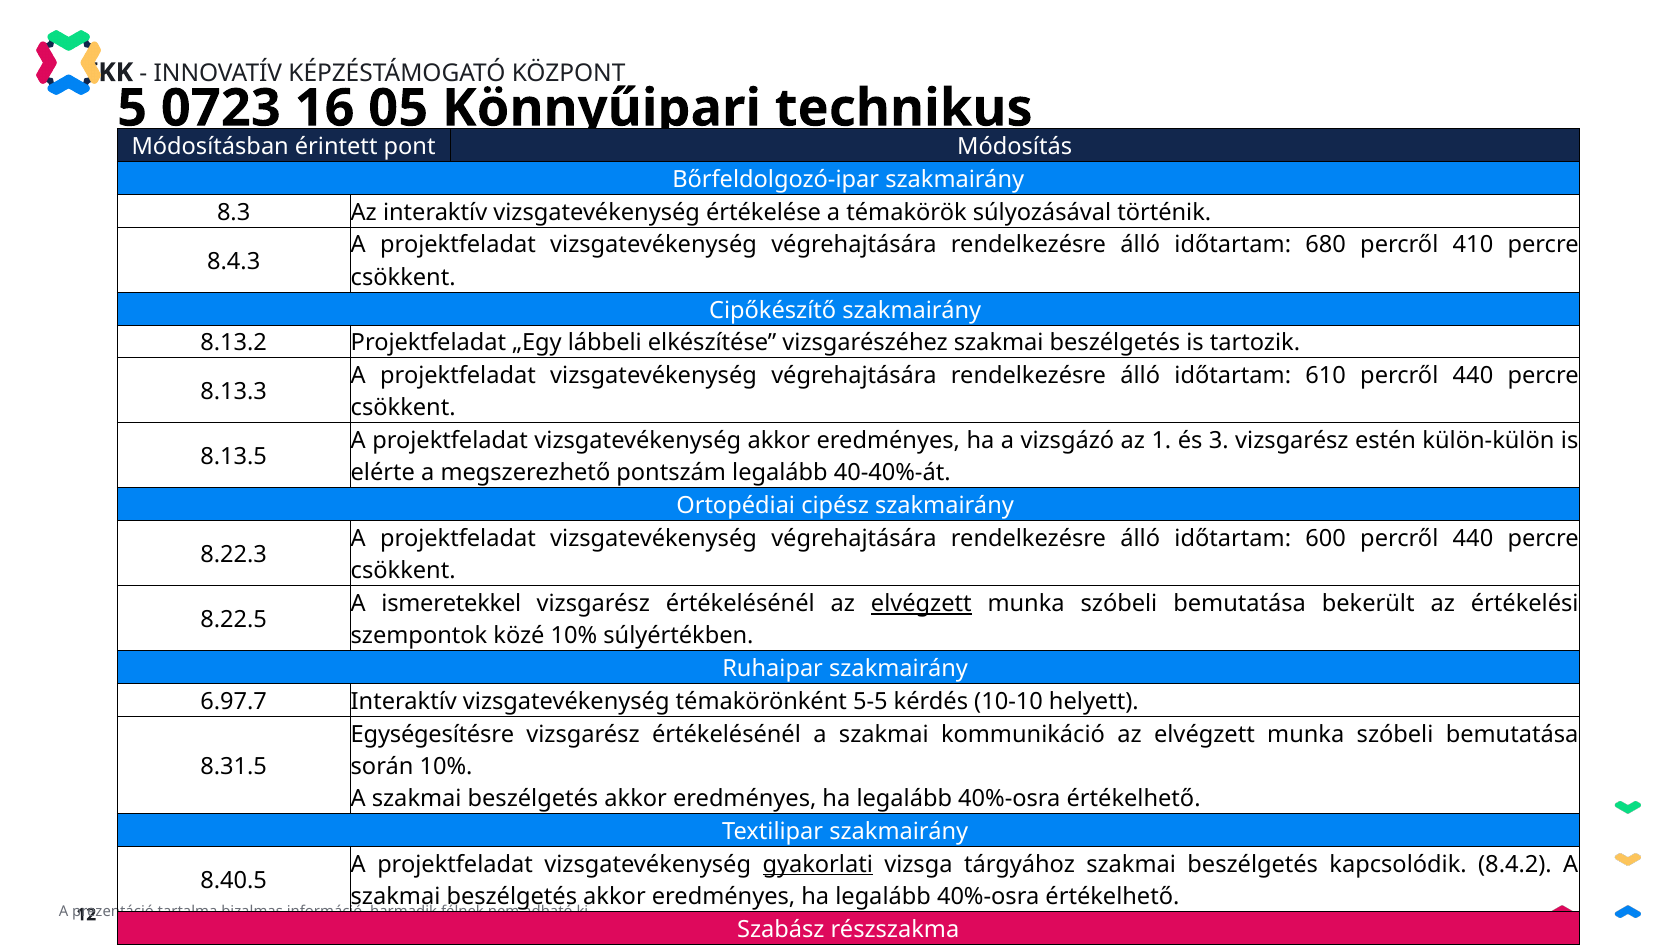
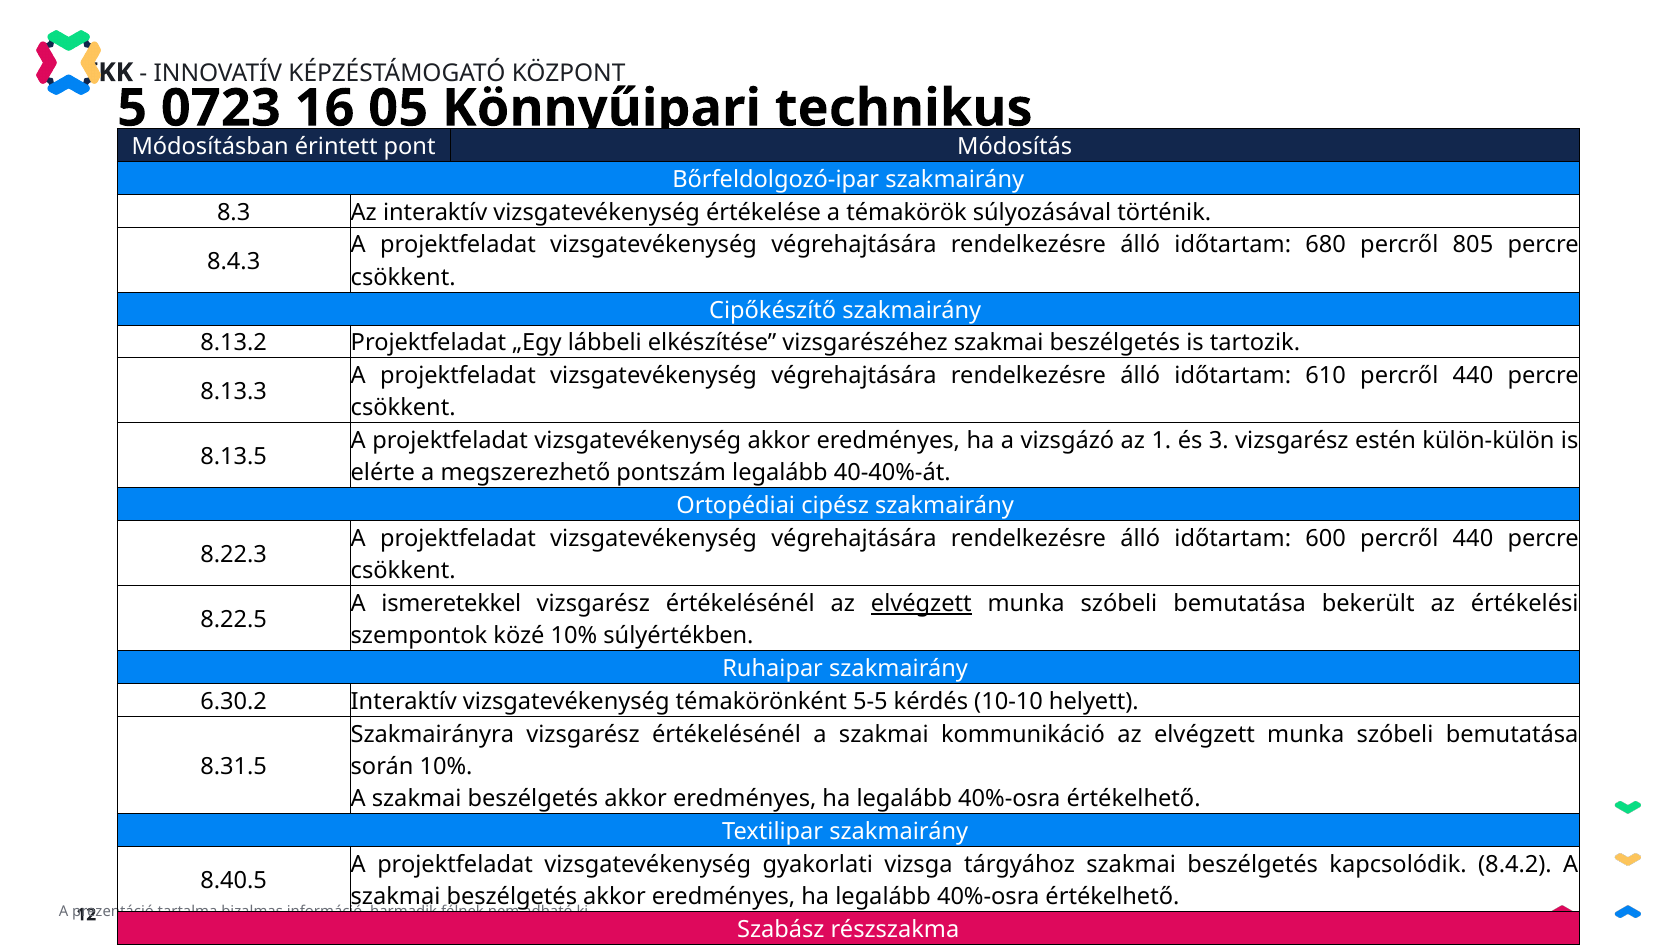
410: 410 -> 805 (1473, 245)
6.97.7: 6.97.7 -> 6.30.2 (234, 701)
Egységesítésre: Egységesítésre -> Szakmairányra (432, 734)
gyakorlati underline: present -> none (818, 864)
